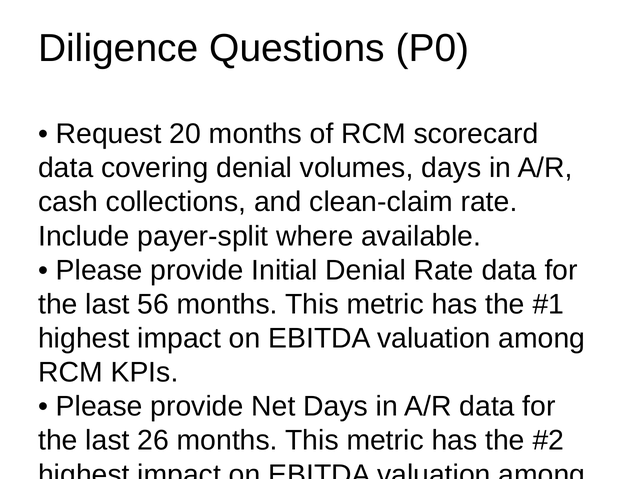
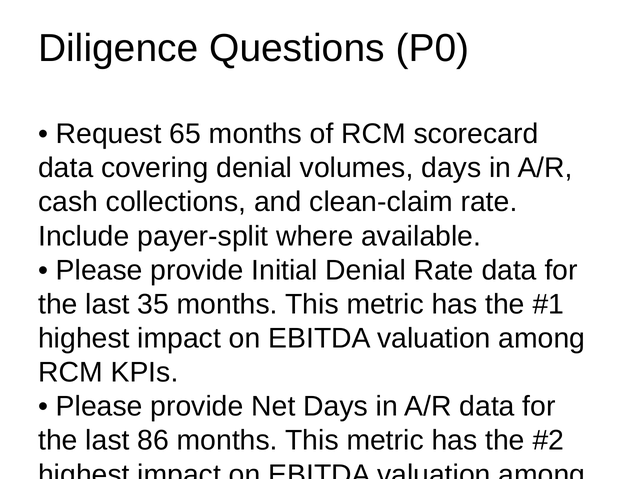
20: 20 -> 65 (185, 134)
56: 56 -> 35 (153, 304)
26: 26 -> 86 (153, 440)
